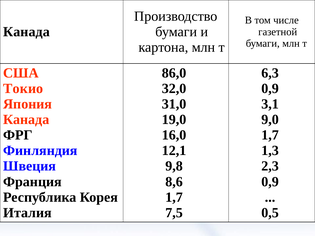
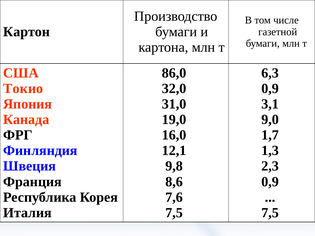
Канада: Канада -> Картон (27, 32)
1,7: 1,7 -> 7,6 (174, 197)
0,5: 0,5 -> 7,5 (270, 213)
